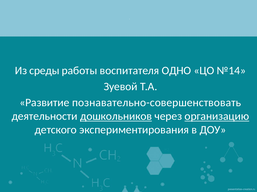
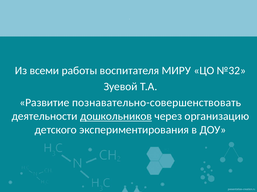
среды: среды -> всеми (44, 71)
ОДНО: ОДНО -> МИРУ (176, 71)
№14: №14 -> №32 (231, 71)
организацию underline: present -> none (217, 117)
